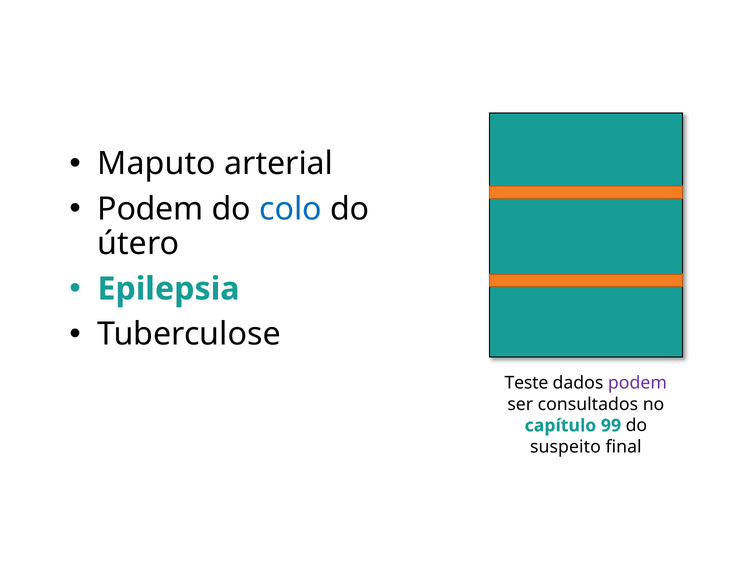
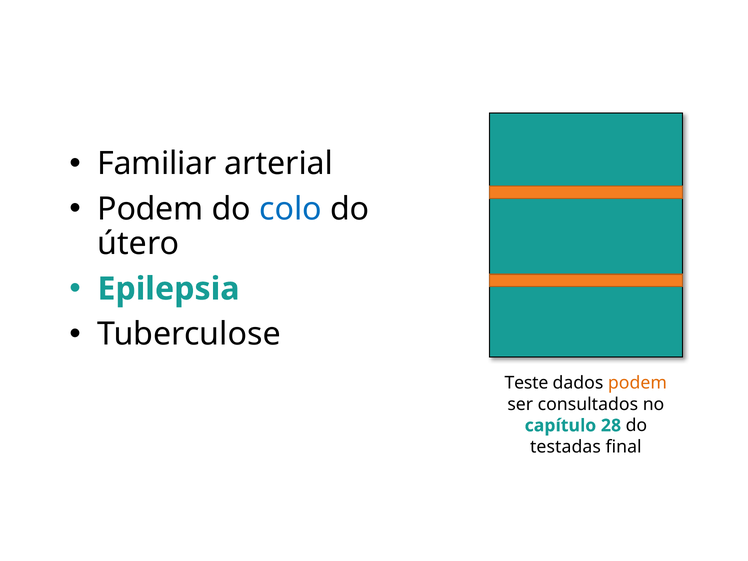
Maputo: Maputo -> Familiar (157, 164)
podem colour: purple -> orange (637, 383)
99: 99 -> 28 (611, 426)
suspeito: suspeito -> testadas (565, 447)
